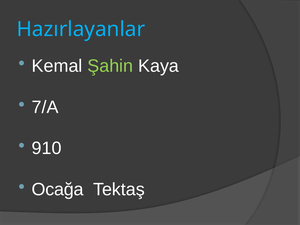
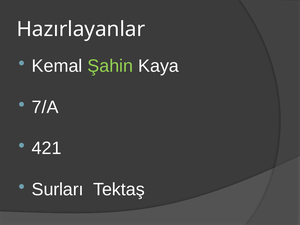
Hazırlayanlar colour: light blue -> white (81, 29)
910: 910 -> 421 (47, 148)
Ocağa: Ocağa -> Surları (58, 189)
